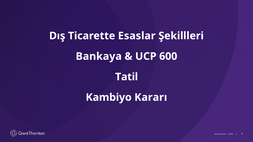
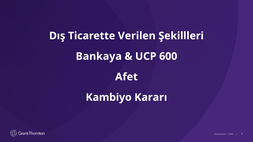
Esaslar: Esaslar -> Verilen (137, 36)
Tatil: Tatil -> Afet (126, 77)
